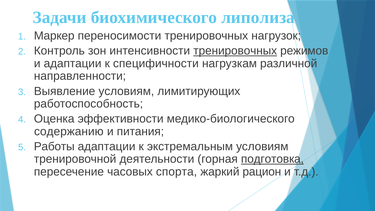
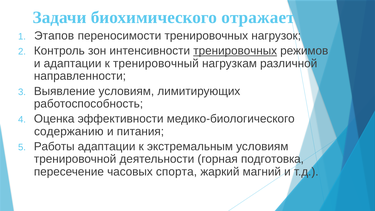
липолиза: липолиза -> отражает (258, 18)
Маркер: Маркер -> Этапов (54, 36)
специфичности: специфичности -> тренировочный (156, 63)
подготовка underline: present -> none (272, 159)
рацион: рацион -> магний (262, 172)
